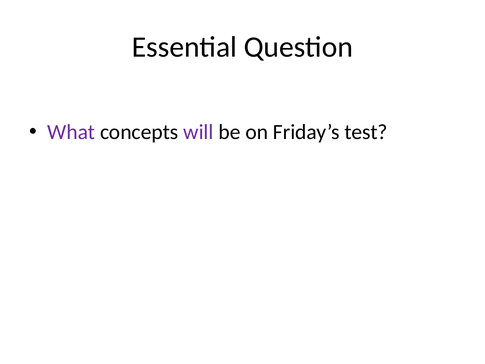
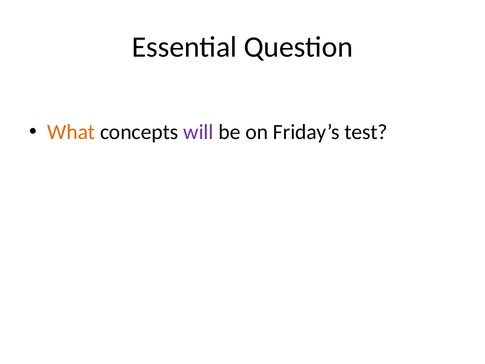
What colour: purple -> orange (71, 132)
